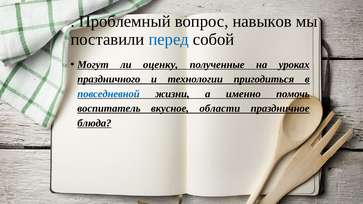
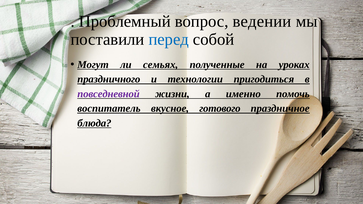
навыков: навыков -> ведении (262, 22)
оценку: оценку -> семьях (161, 65)
повседневной colour: blue -> purple (109, 94)
области: области -> готового (220, 109)
